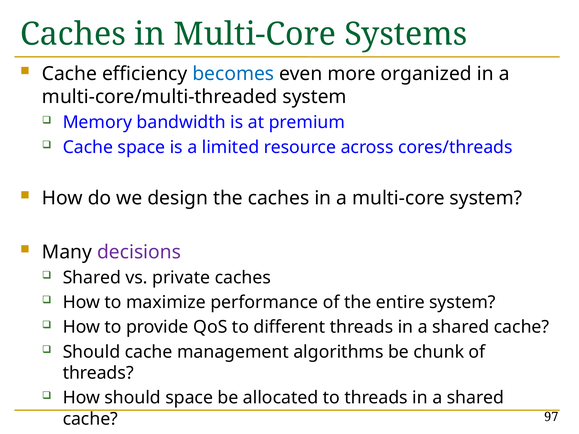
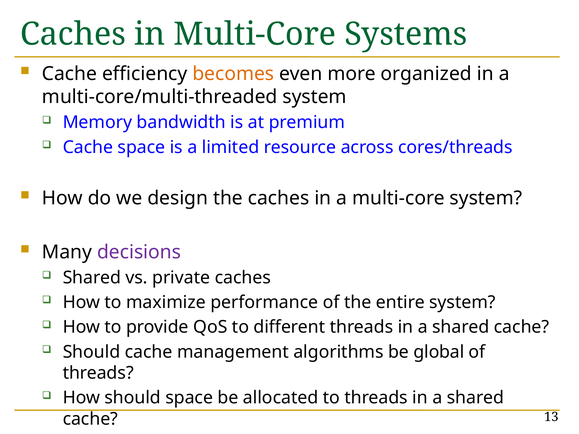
becomes colour: blue -> orange (233, 74)
chunk: chunk -> global (439, 352)
97: 97 -> 13 (551, 417)
